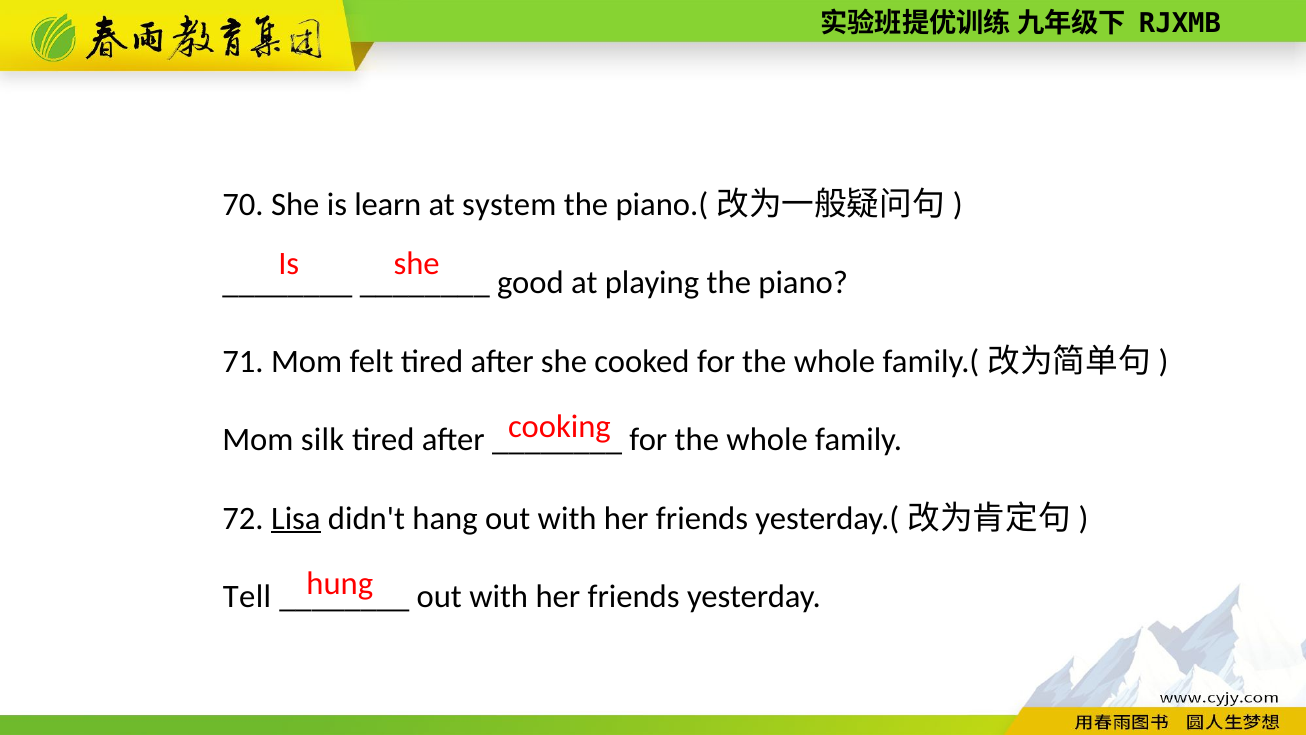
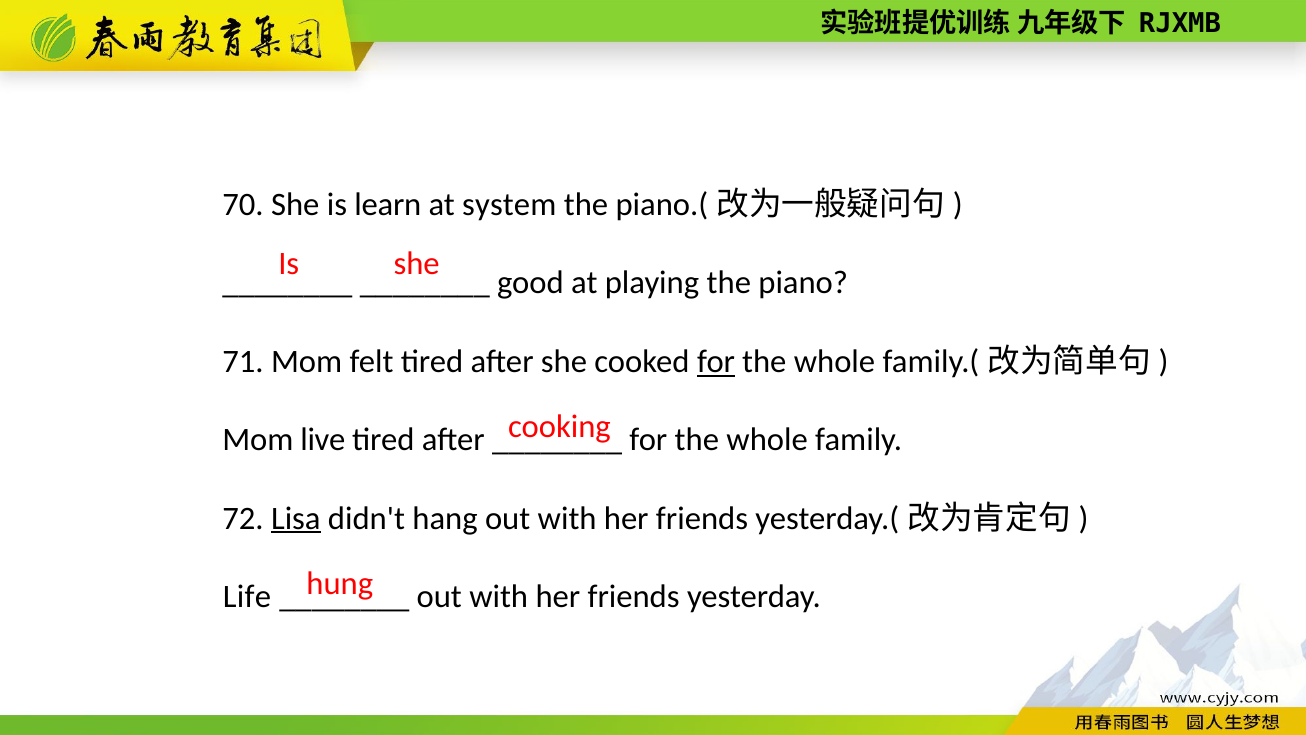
for underline: none -> present (716, 361)
silk: silk -> live (323, 440)
Tell: Tell -> Life (247, 596)
